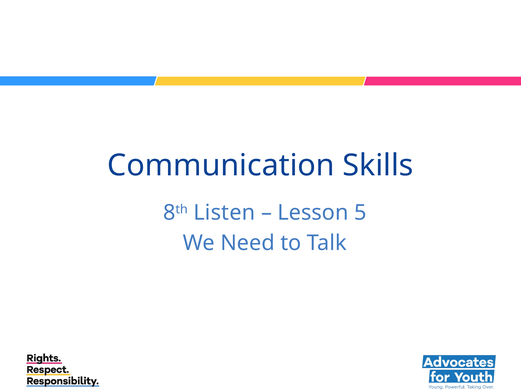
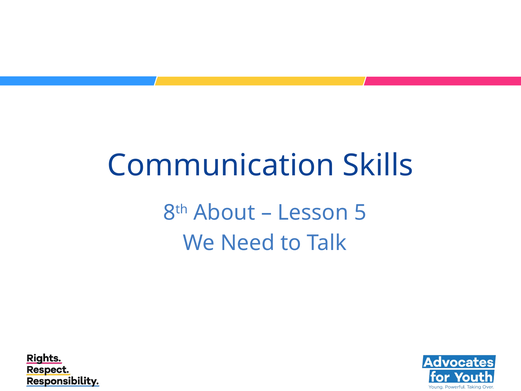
Listen: Listen -> About (224, 213)
